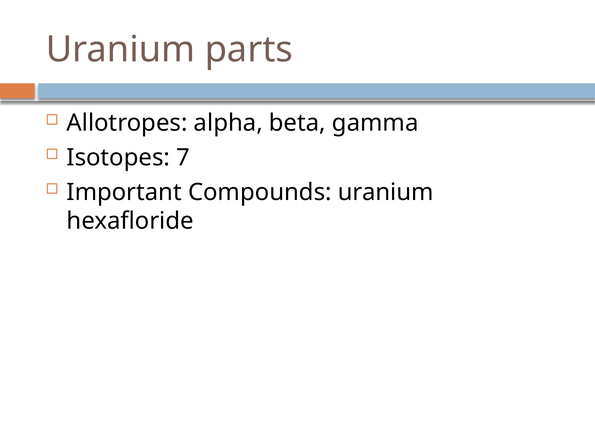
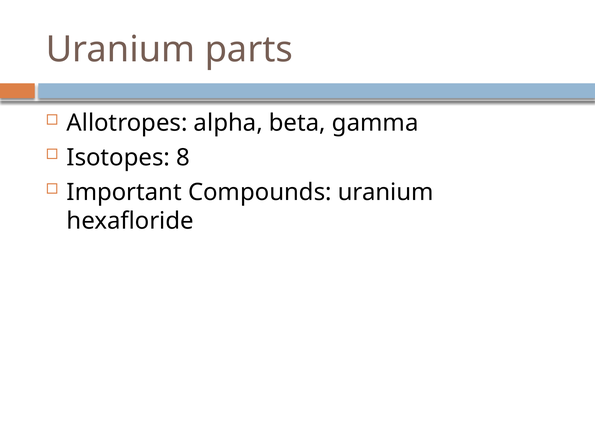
7: 7 -> 8 (183, 158)
